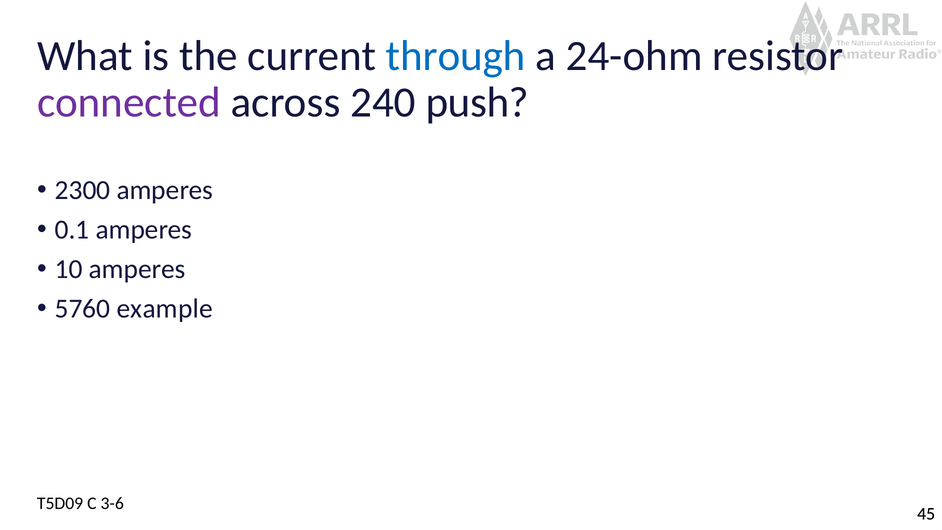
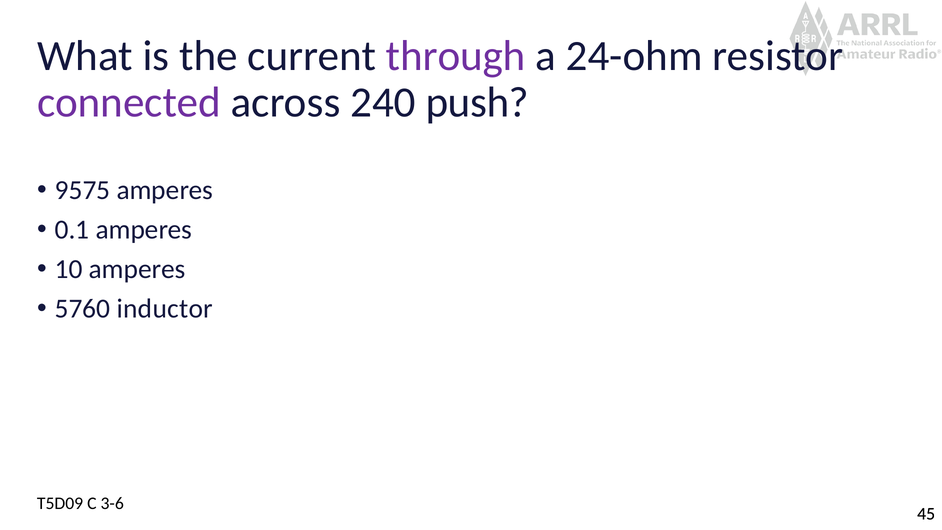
through colour: blue -> purple (456, 56)
2300: 2300 -> 9575 (83, 190)
example: example -> inductor (165, 309)
